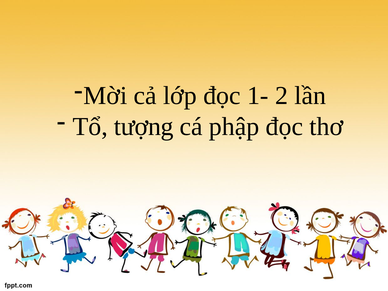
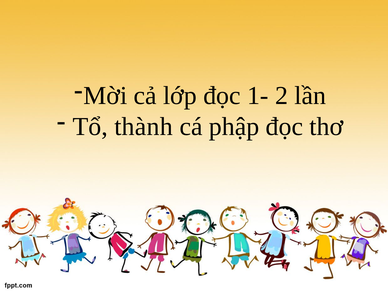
tượng: tượng -> thành (144, 127)
